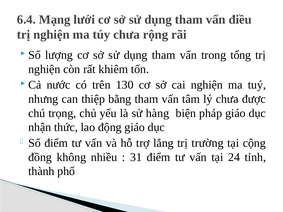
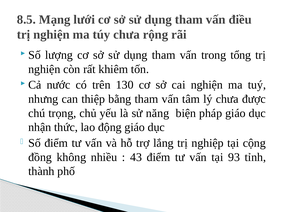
6.4: 6.4 -> 8.5 (26, 20)
hàng: hàng -> năng (157, 113)
trường: trường -> nghiệp (208, 143)
31: 31 -> 43 (136, 157)
24: 24 -> 93 (234, 157)
